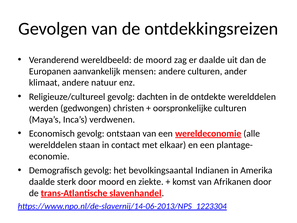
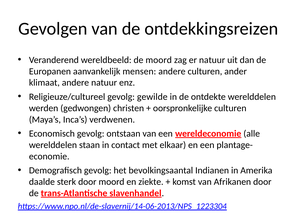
er daalde: daalde -> natuur (212, 60)
dachten: dachten -> gewilde (152, 97)
